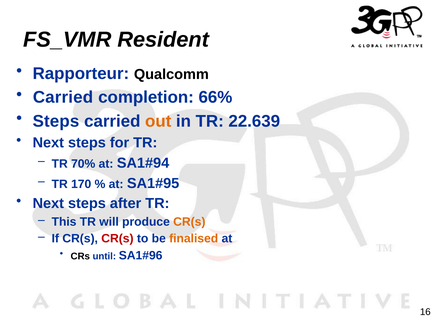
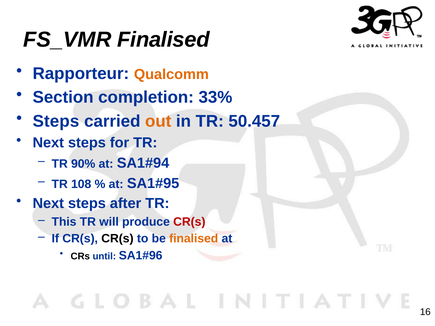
FS_VMR Resident: Resident -> Finalised (163, 40)
Qualcomm colour: black -> orange (171, 75)
Carried: Carried -> Section (63, 97)
66%: 66% -> 33% (215, 97)
22.639: 22.639 -> 50.457 (254, 121)
70%: 70% -> 90% (83, 164)
170: 170 -> 108 (81, 184)
CR(s colour: orange -> red (189, 222)
CR(s colour: red -> black (117, 239)
